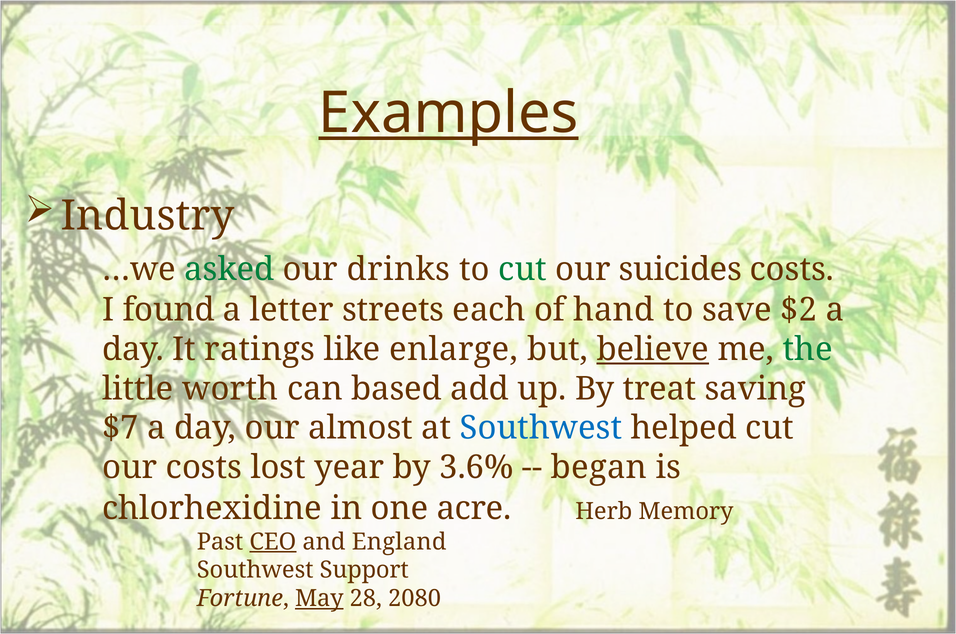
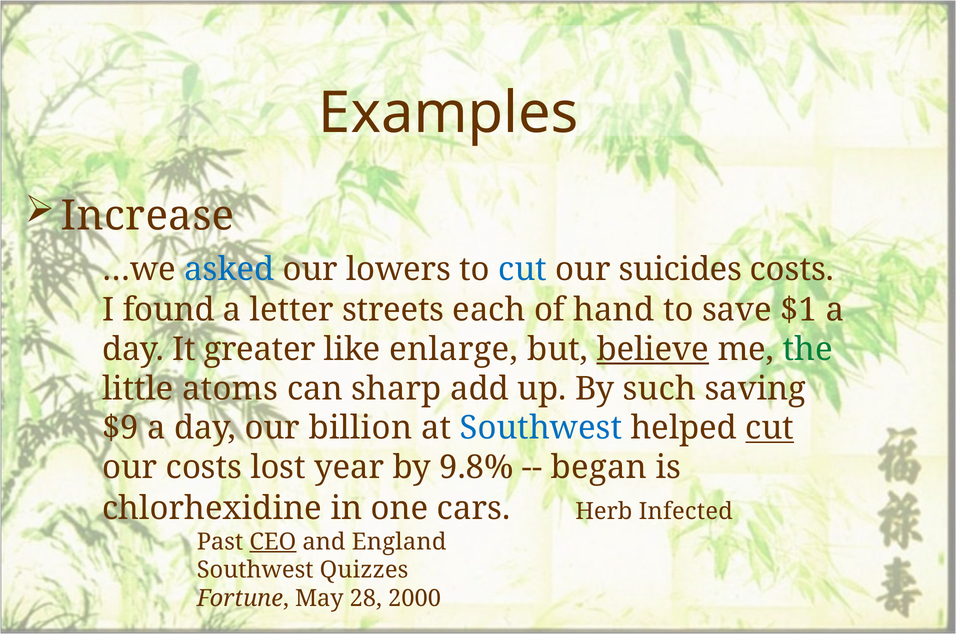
Examples underline: present -> none (448, 113)
Industry: Industry -> Increase (148, 216)
asked colour: green -> blue (229, 270)
drinks: drinks -> lowers (399, 270)
cut colour: green -> blue (523, 270)
$2: $2 -> $1 (799, 310)
ratings: ratings -> greater (260, 349)
worth: worth -> atoms (230, 389)
based: based -> sharp (396, 389)
treat: treat -> such (659, 389)
$7: $7 -> $9 (120, 428)
almost: almost -> billion (360, 428)
cut underline: none -> present (770, 428)
3.6%: 3.6% -> 9.8% (476, 468)
acre: acre -> cars (474, 508)
Memory: Memory -> Infected (686, 511)
Support: Support -> Quizzes (364, 570)
May underline: present -> none (319, 599)
2080: 2080 -> 2000 (415, 599)
